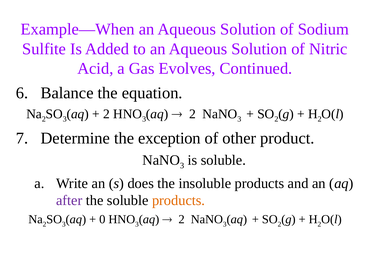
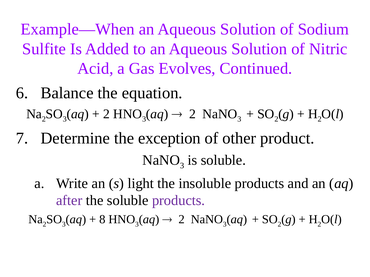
does: does -> light (141, 184)
products colour: orange -> purple (179, 201)
0: 0 -> 8 (102, 220)
